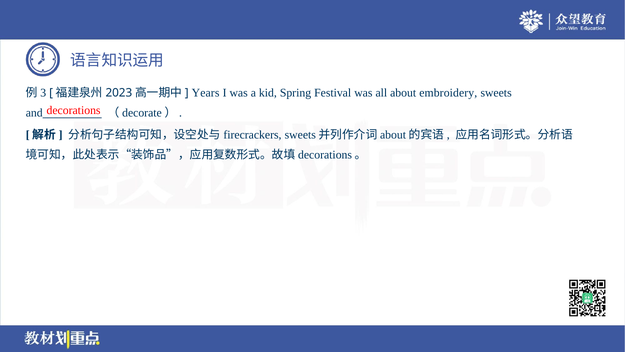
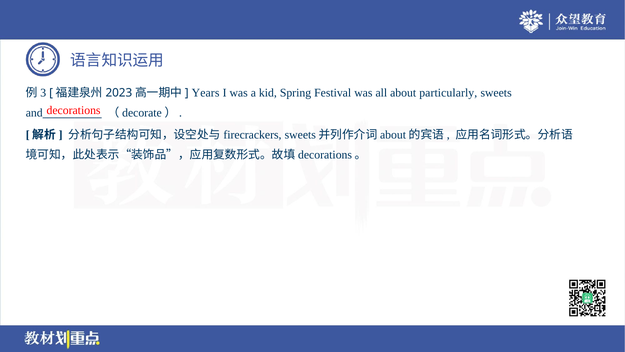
embroidery: embroidery -> particularly (448, 93)
